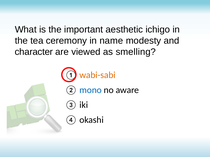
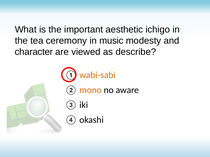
name: name -> music (111, 41)
smelling: smelling -> describe (136, 52)
mono colour: blue -> orange (91, 90)
